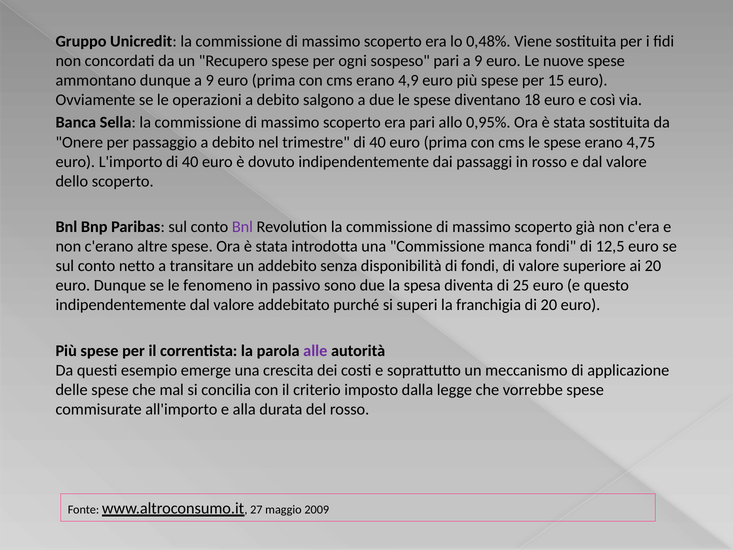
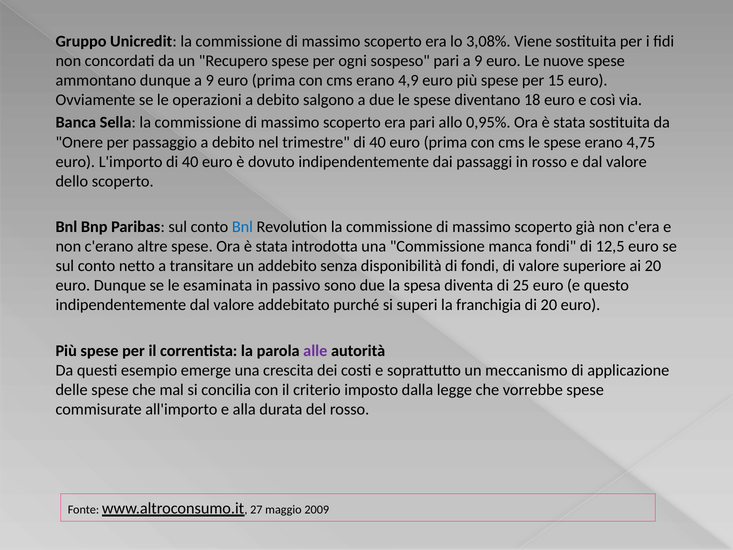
0,48%: 0,48% -> 3,08% (488, 41)
Bnl colour: purple -> blue (242, 227)
fenomeno: fenomeno -> esaminata (218, 285)
